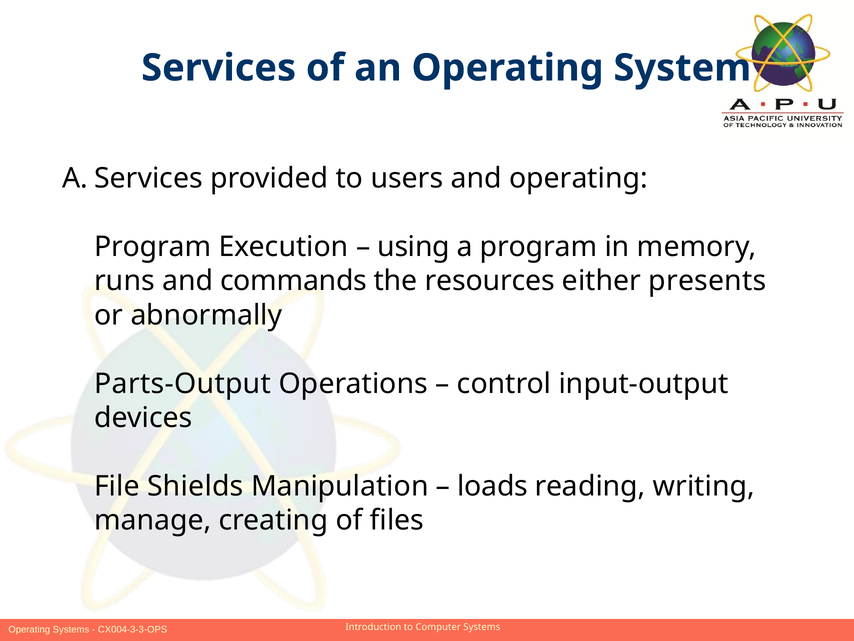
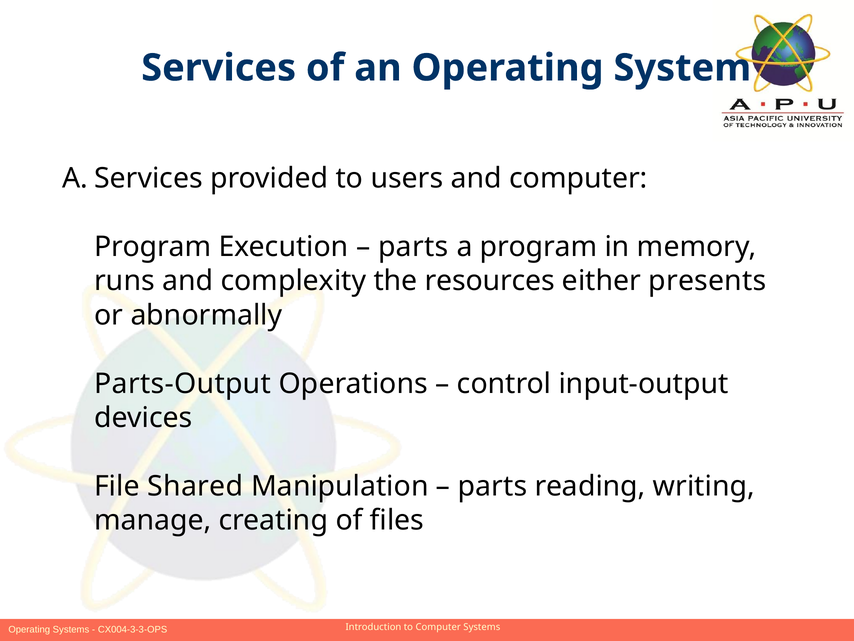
and operating: operating -> computer (578, 178)
using: using -> parts (413, 247)
commands: commands -> complexity (293, 281)
Shields: Shields -> Shared (195, 486)
loads: loads -> parts (492, 486)
